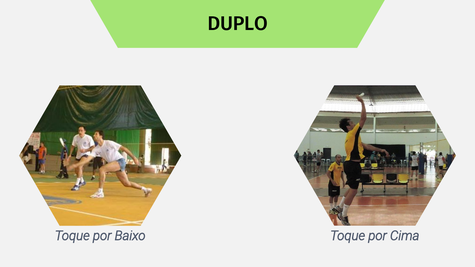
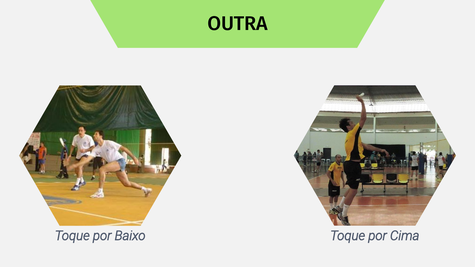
DUPLO: DUPLO -> OUTRA (238, 24)
